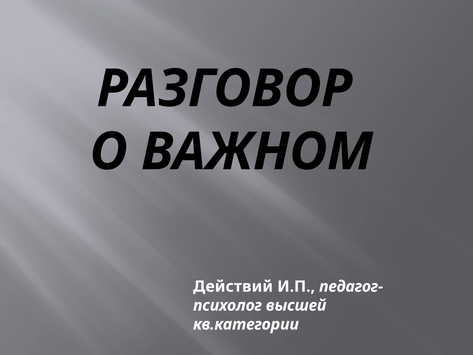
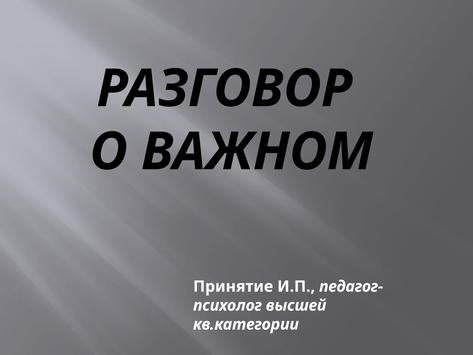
Действий: Действий -> Принятие (233, 286)
